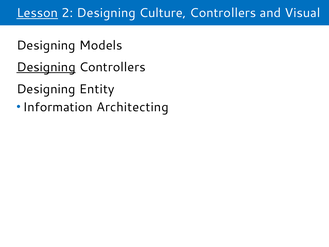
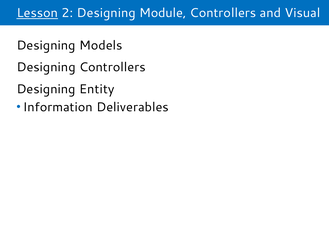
Culture: Culture -> Module (163, 13)
Designing underline: present -> none (46, 67)
Architecting: Architecting -> Deliverables (133, 107)
